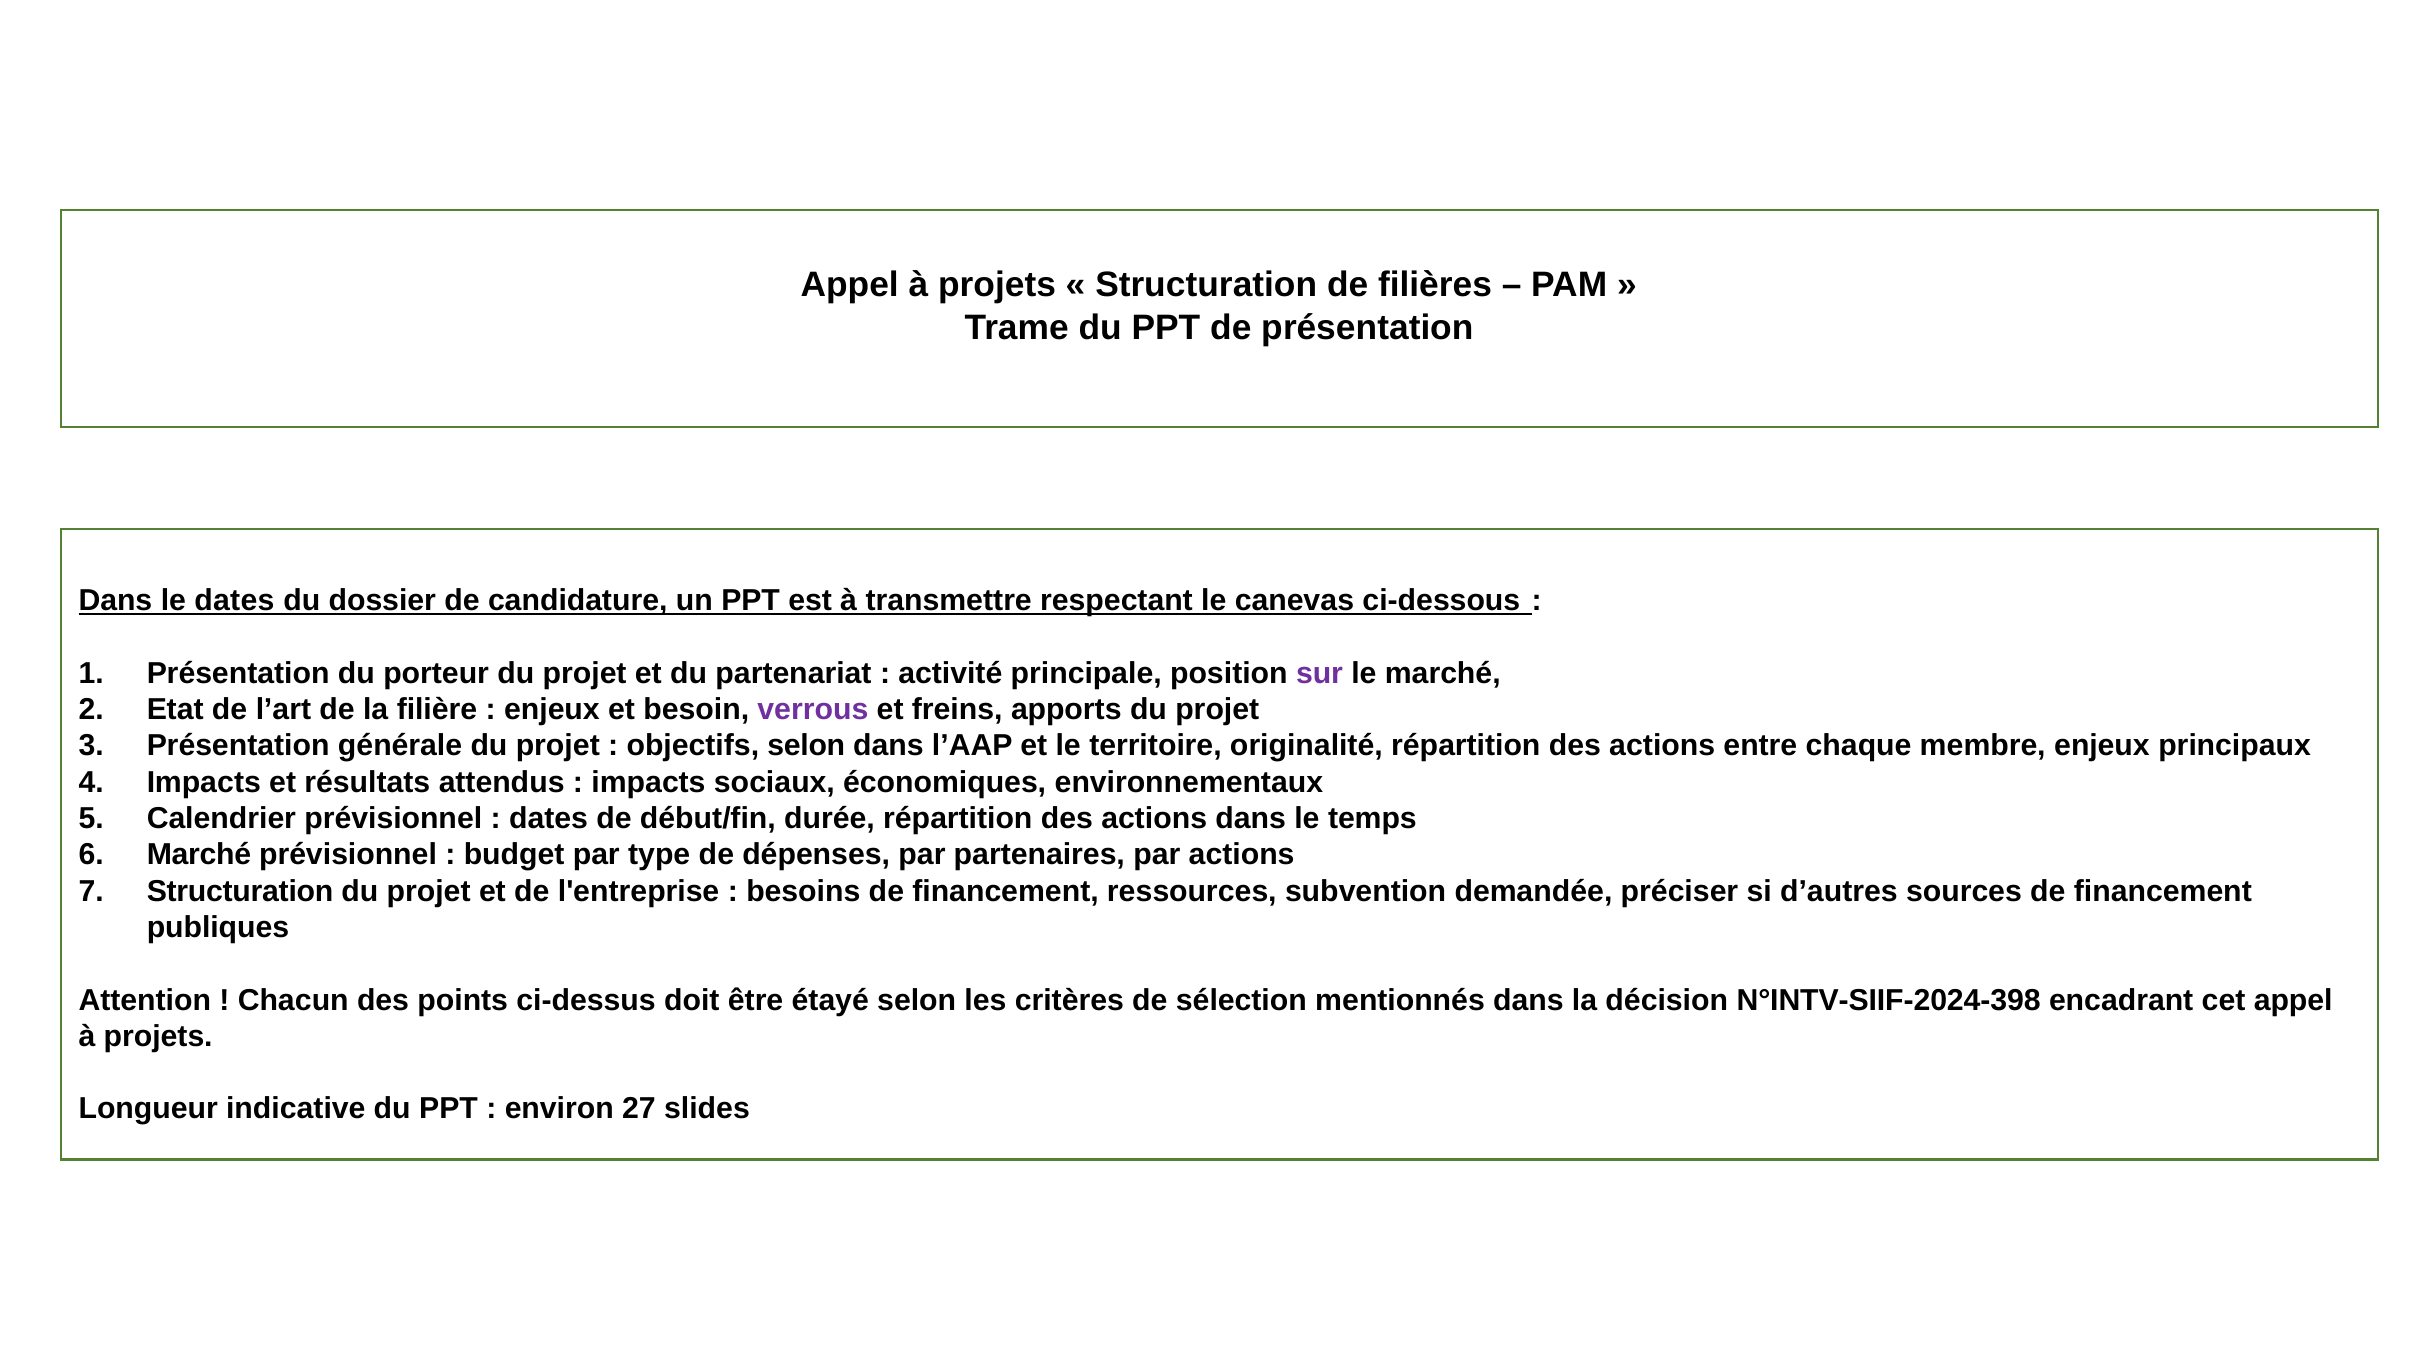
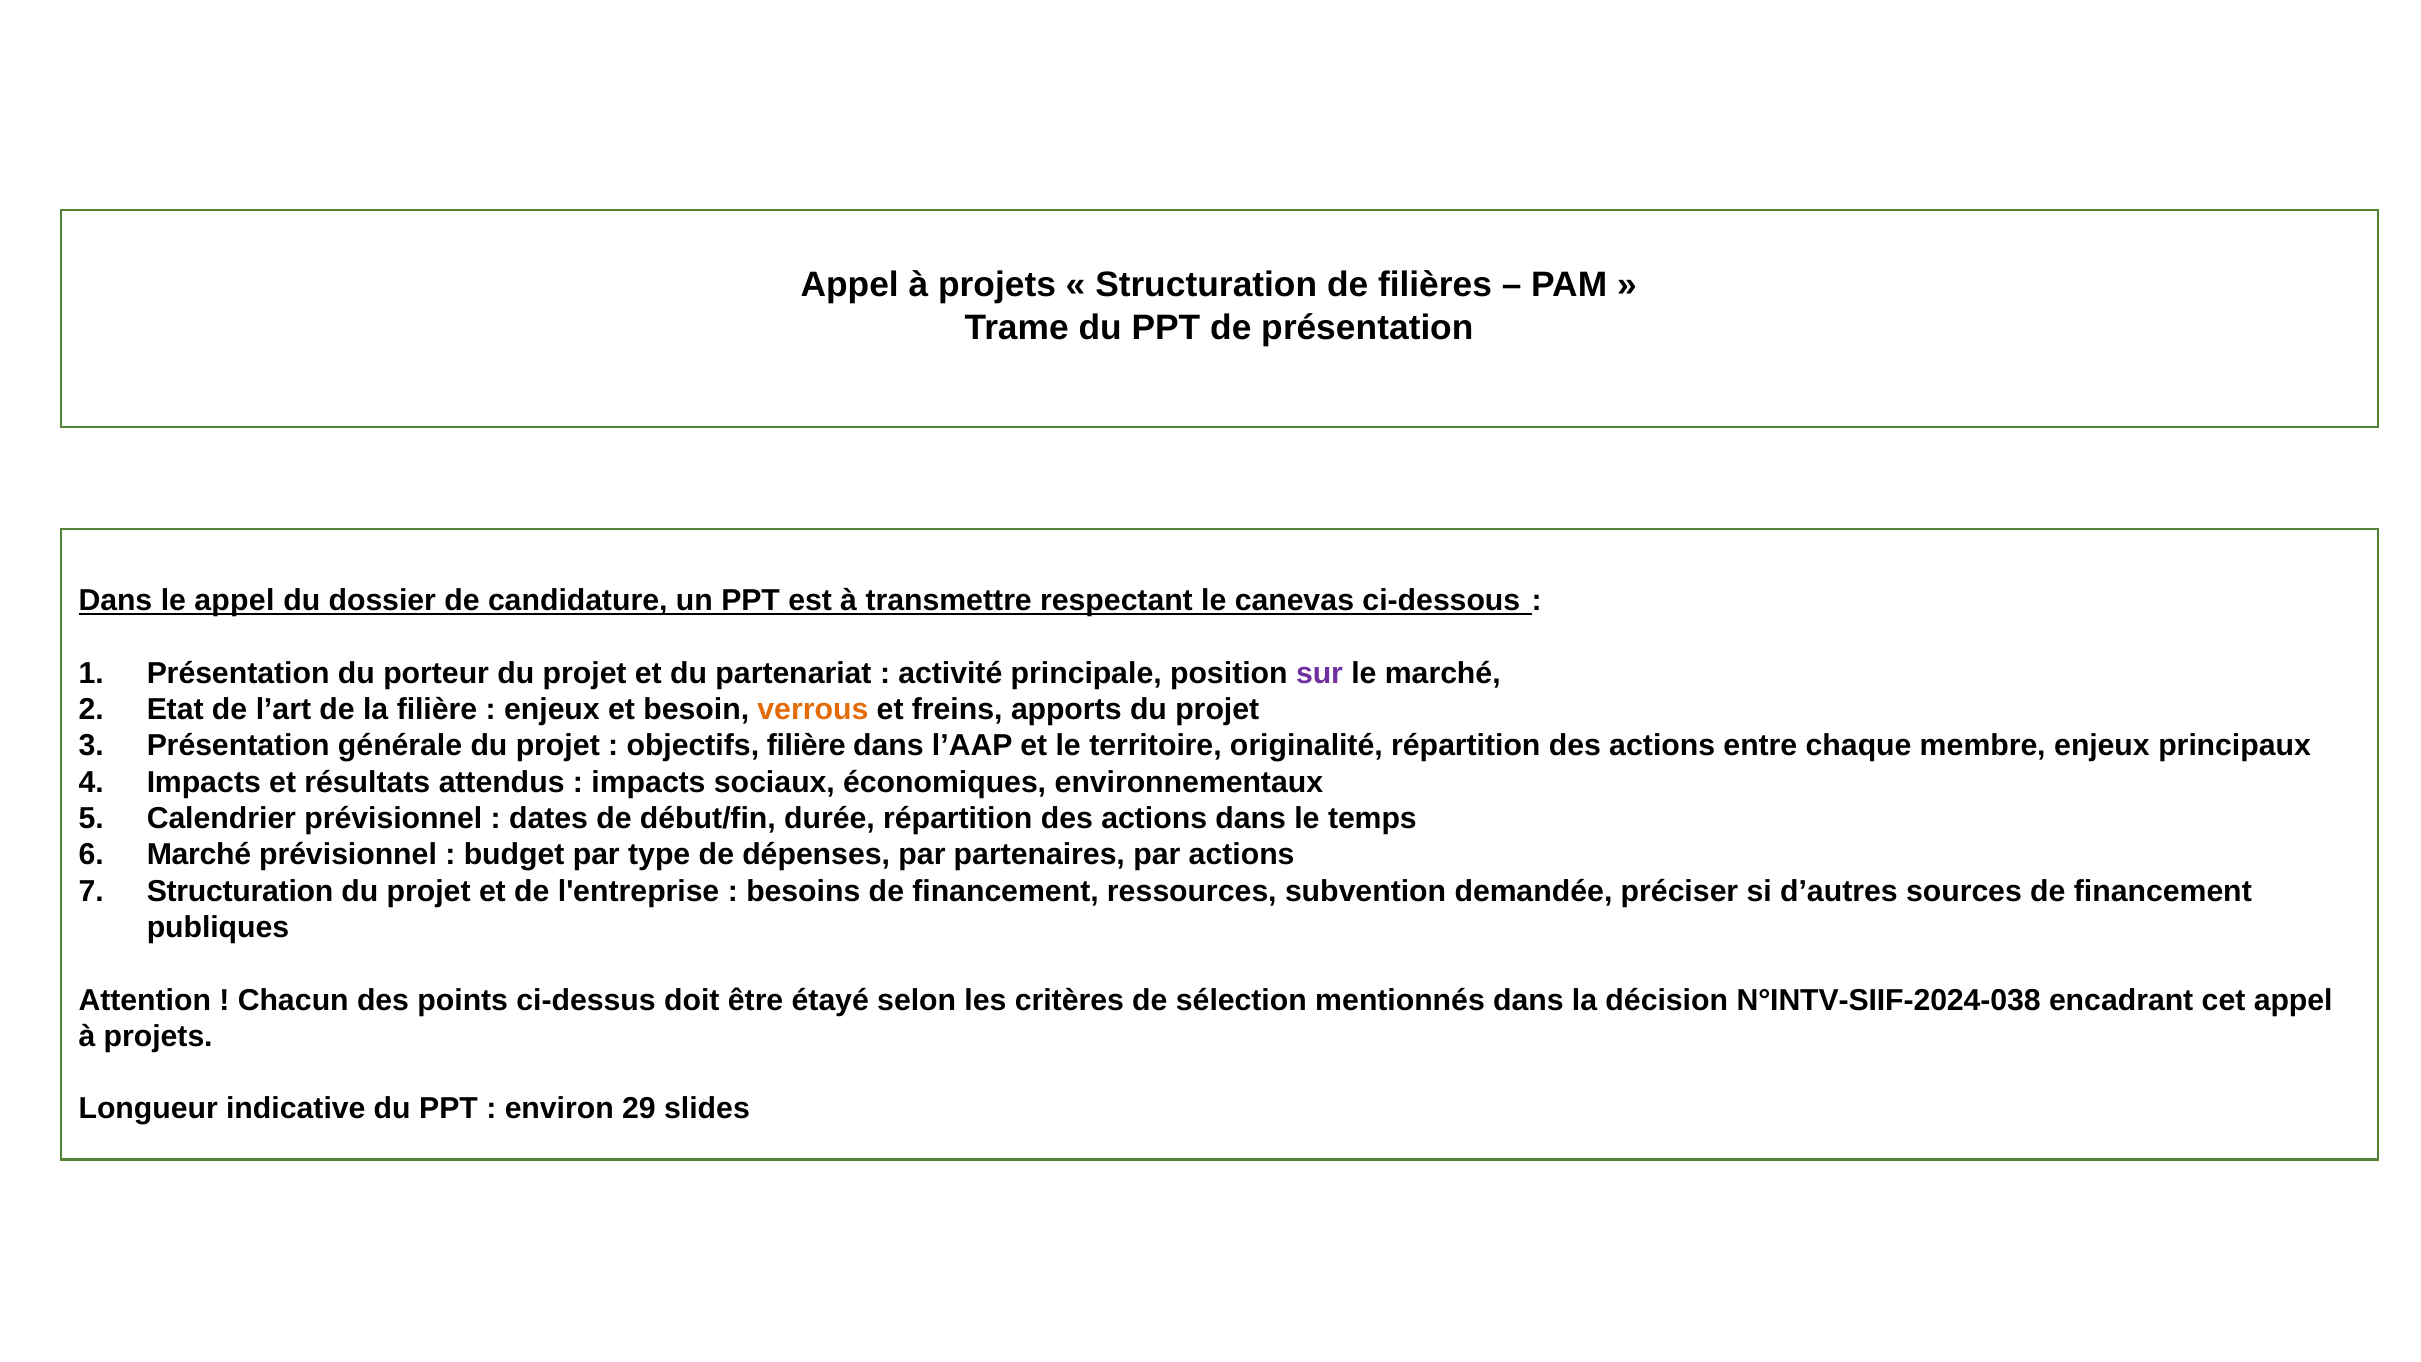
le dates: dates -> appel (234, 600)
verrous colour: purple -> orange (813, 709)
objectifs selon: selon -> filière (806, 746)
N°INTV-SIIF-2024-398: N°INTV-SIIF-2024-398 -> N°INTV-SIIF-2024-038 (1889, 1000)
27: 27 -> 29 (639, 1109)
